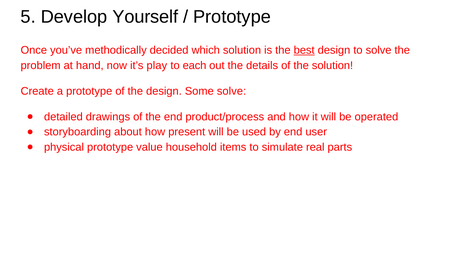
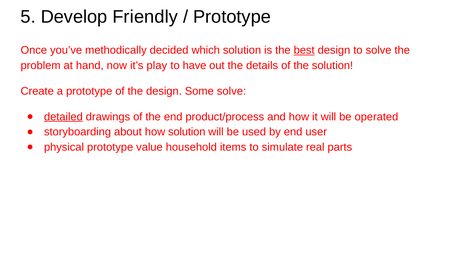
Yourself: Yourself -> Friendly (145, 17)
each: each -> have (195, 66)
detailed underline: none -> present (63, 117)
how present: present -> solution (187, 132)
